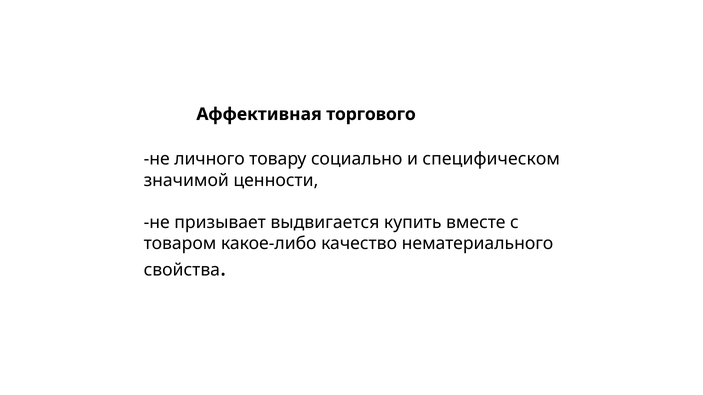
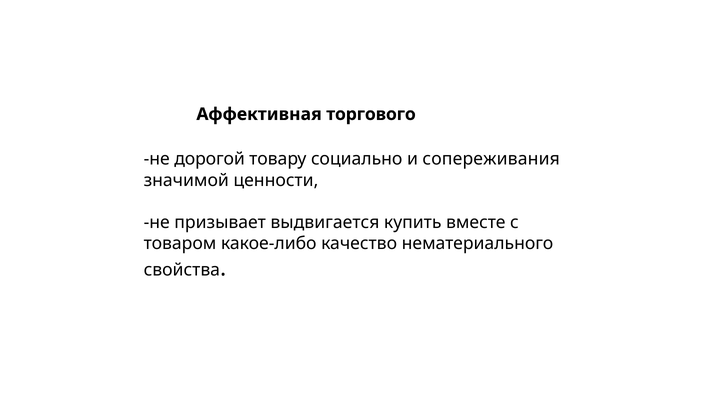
личного: личного -> дорогой (210, 159)
специфическом: специфическом -> сопереживания (491, 159)
